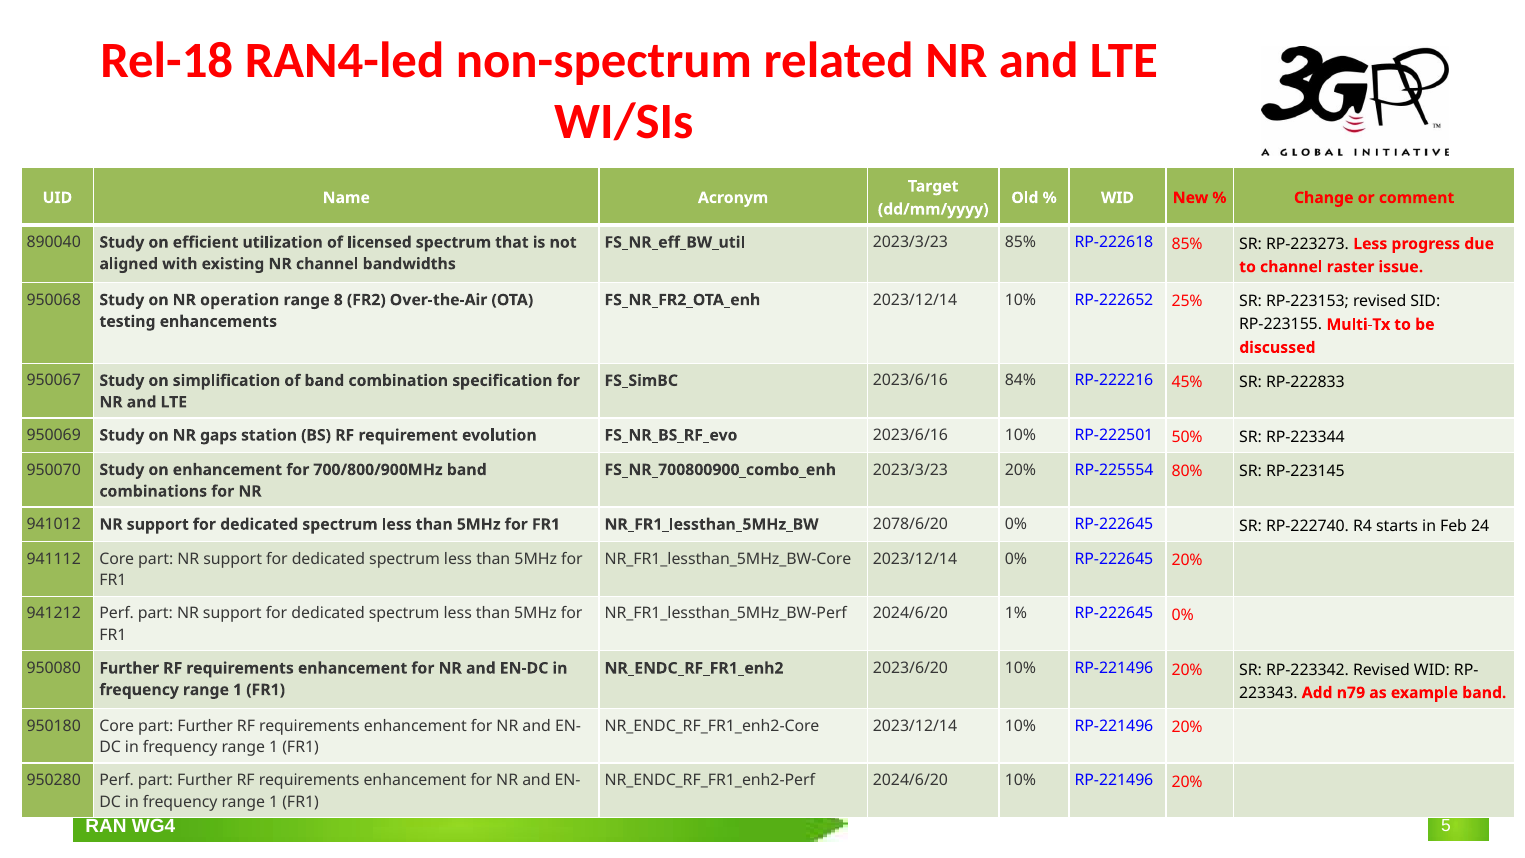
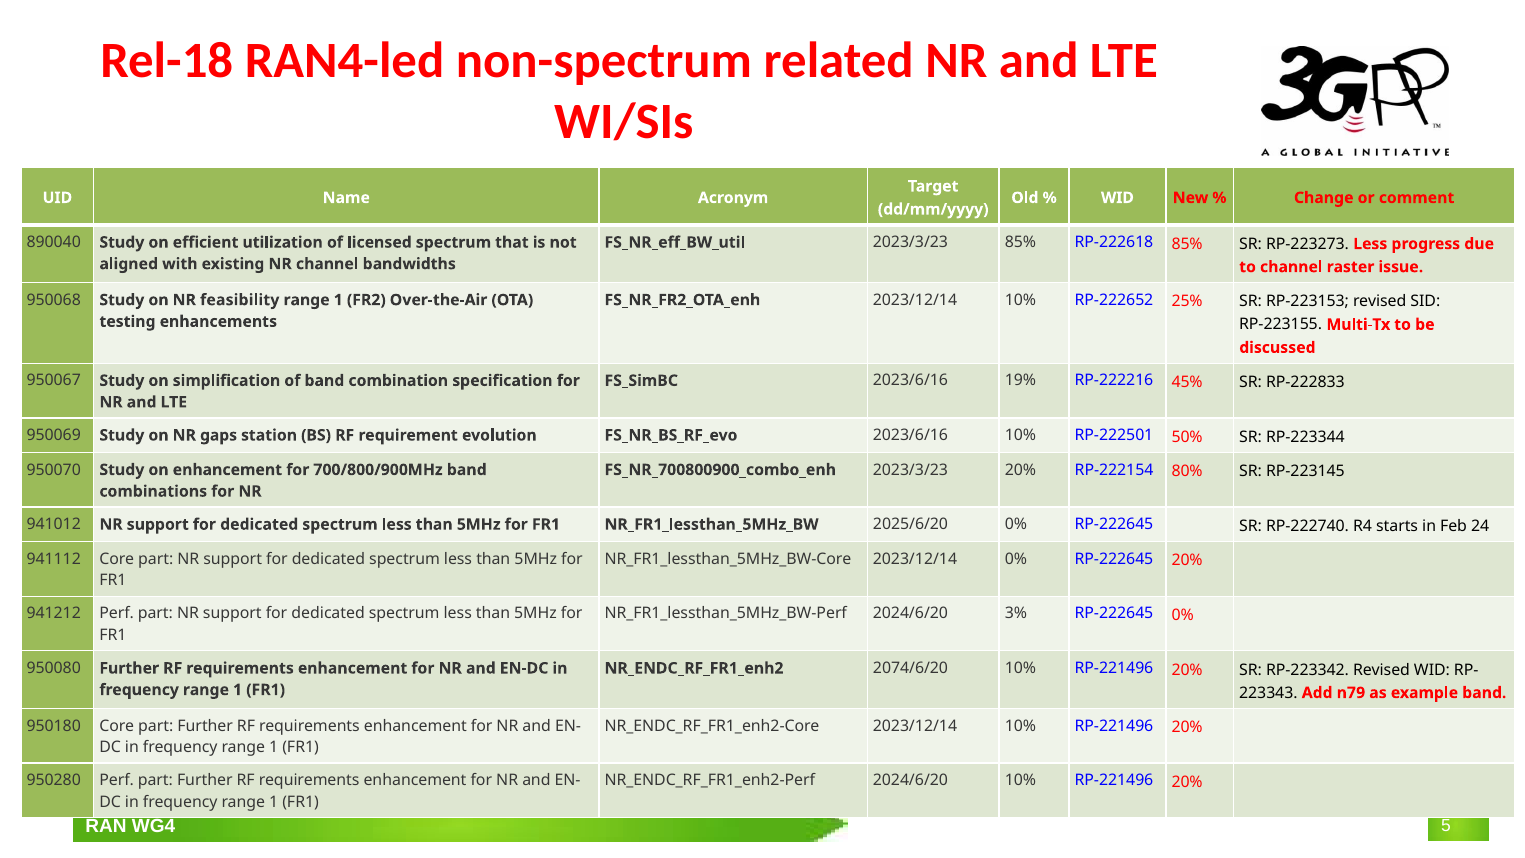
operation: operation -> feasibility (240, 300)
8: 8 -> 1 (338, 300)
84%: 84% -> 19% (1020, 381)
RP-225554: RP-225554 -> RP-222154 (1114, 470)
2078/6/20: 2078/6/20 -> 2025/6/20 (911, 524)
1%: 1% -> 3% (1016, 613)
2023/6/20: 2023/6/20 -> 2074/6/20 (911, 668)
